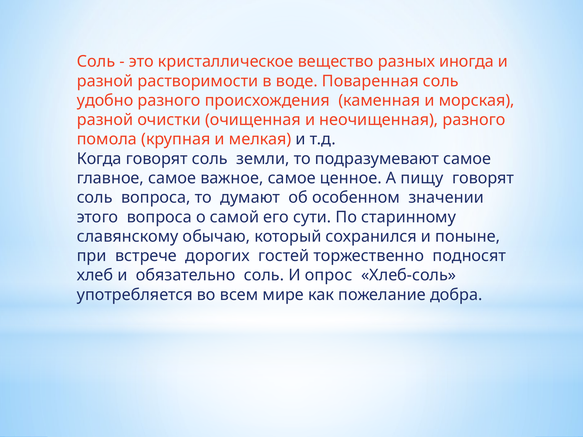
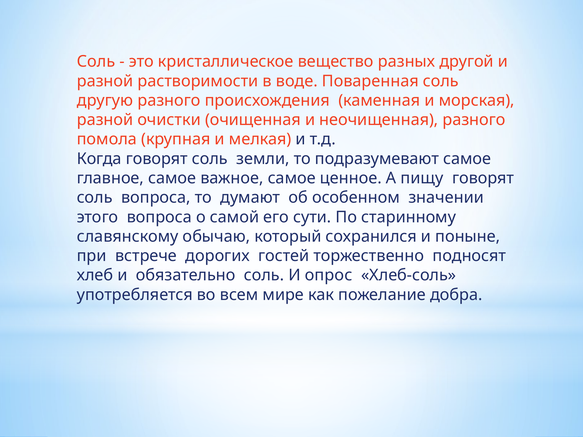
иногда: иногда -> другой (467, 62)
удобно: удобно -> другую (105, 101)
